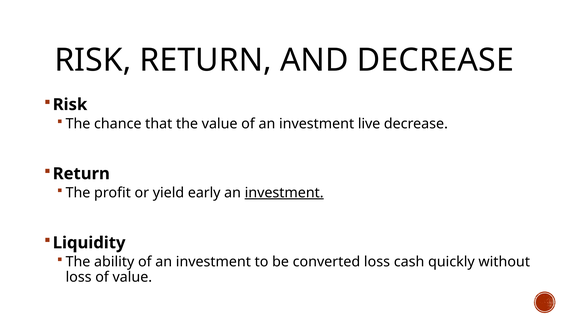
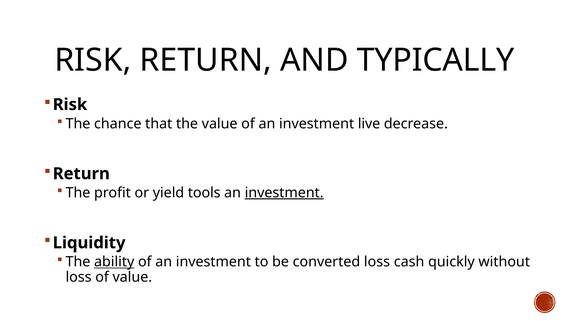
AND DECREASE: DECREASE -> TYPICALLY (436, 60)
early: early -> tools (204, 193)
ability underline: none -> present (114, 262)
